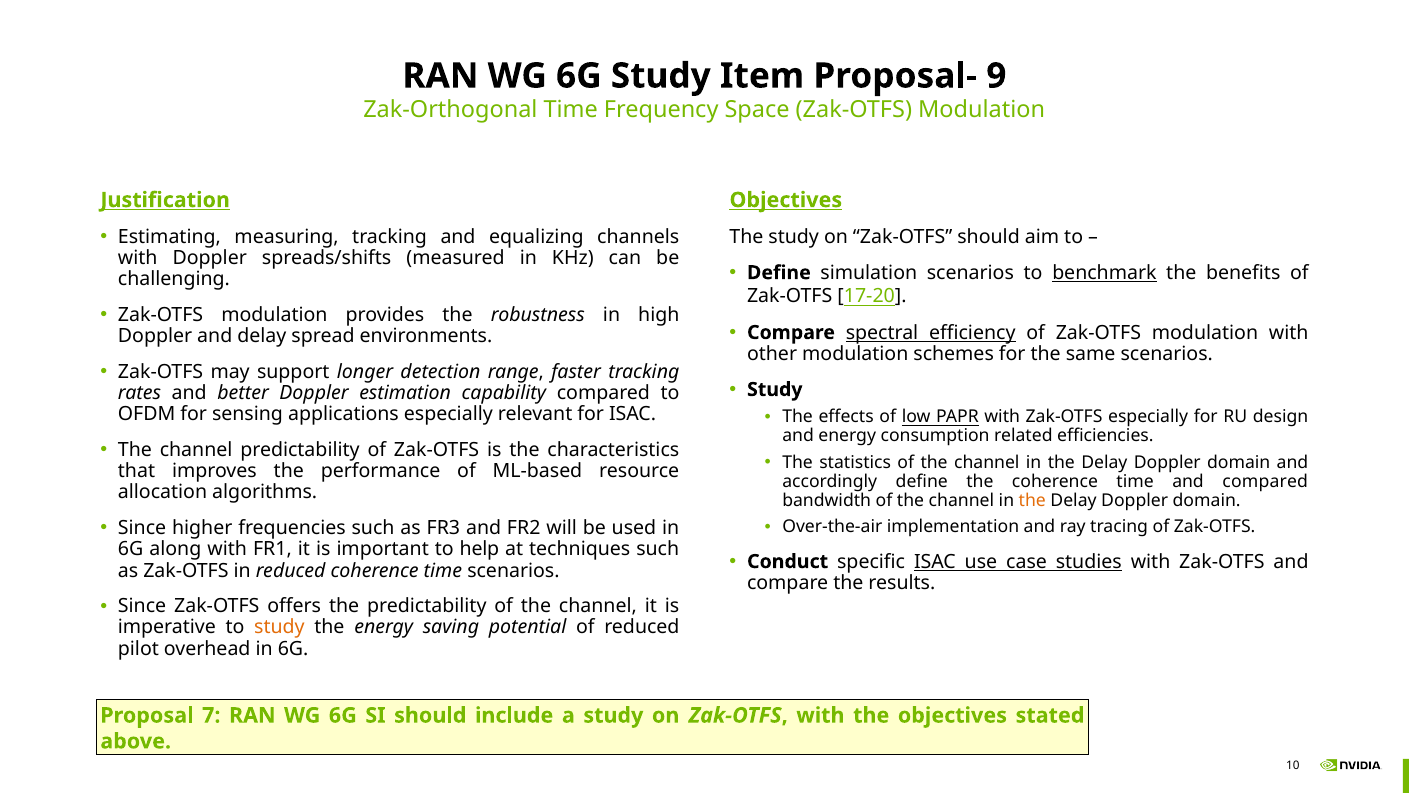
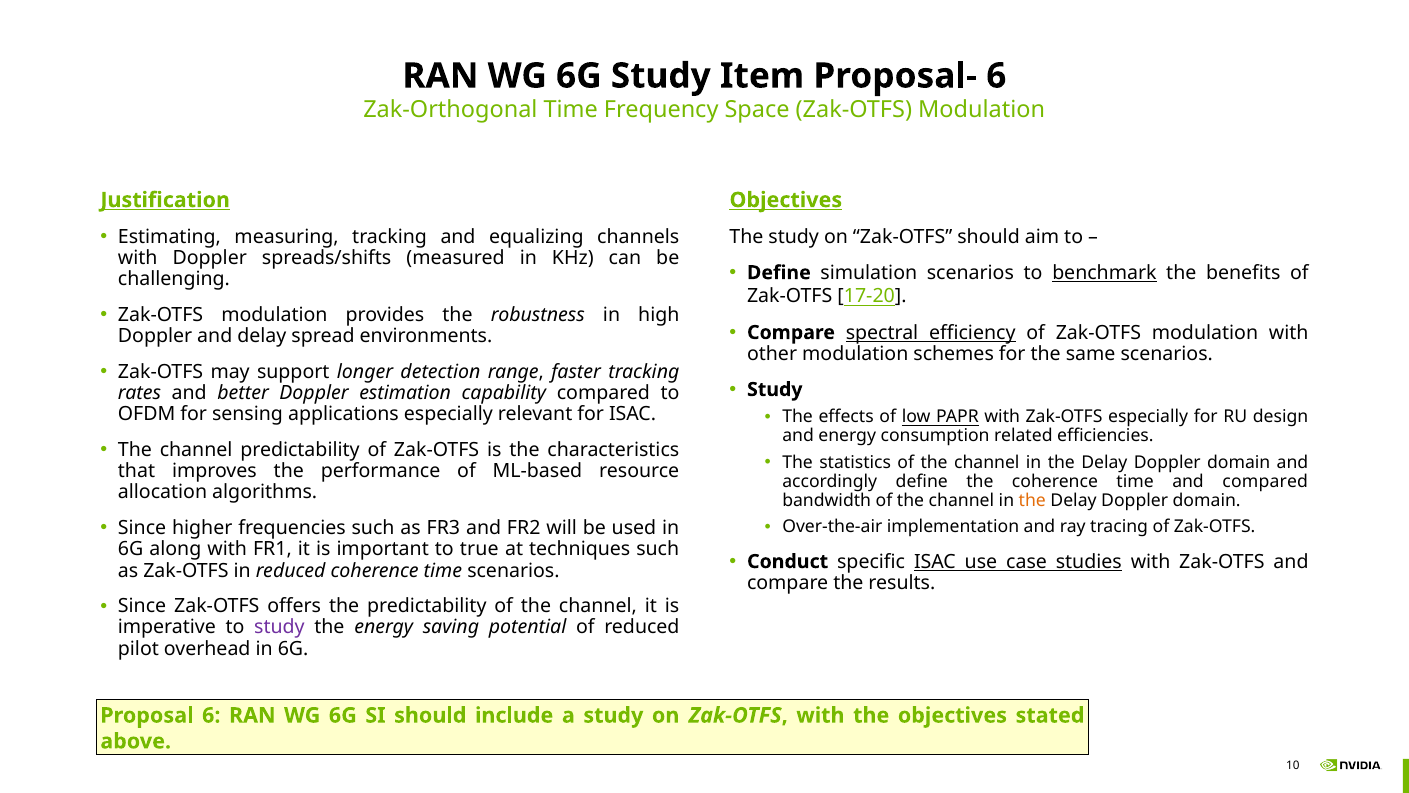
Proposal- 9: 9 -> 6 (996, 76)
help: help -> true (479, 549)
study colour: orange -> purple (279, 627)
Proposal 7: 7 -> 6 (211, 715)
